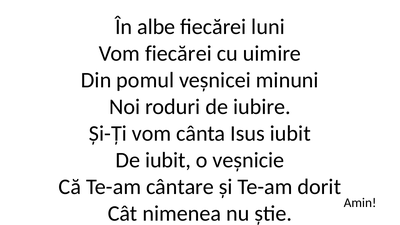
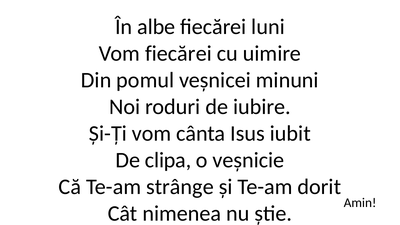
De iubit: iubit -> clipa (168, 160)
cântare: cântare -> strânge (180, 187)
